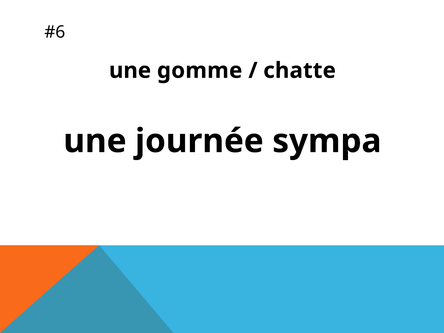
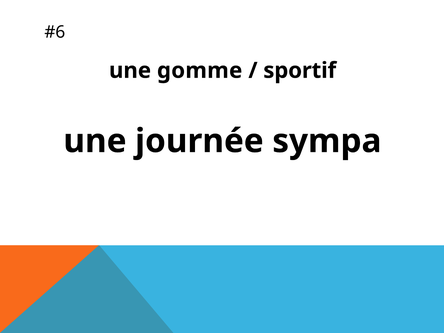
chatte: chatte -> sportif (300, 71)
